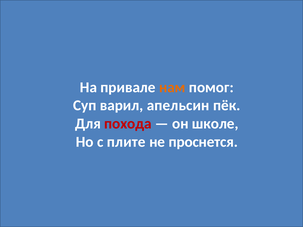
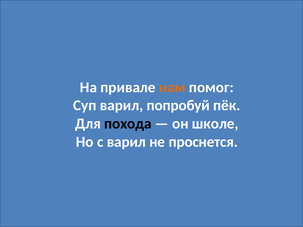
апельсин: апельсин -> попробуй (178, 106)
похода colour: red -> black (128, 124)
с плите: плите -> варил (126, 142)
